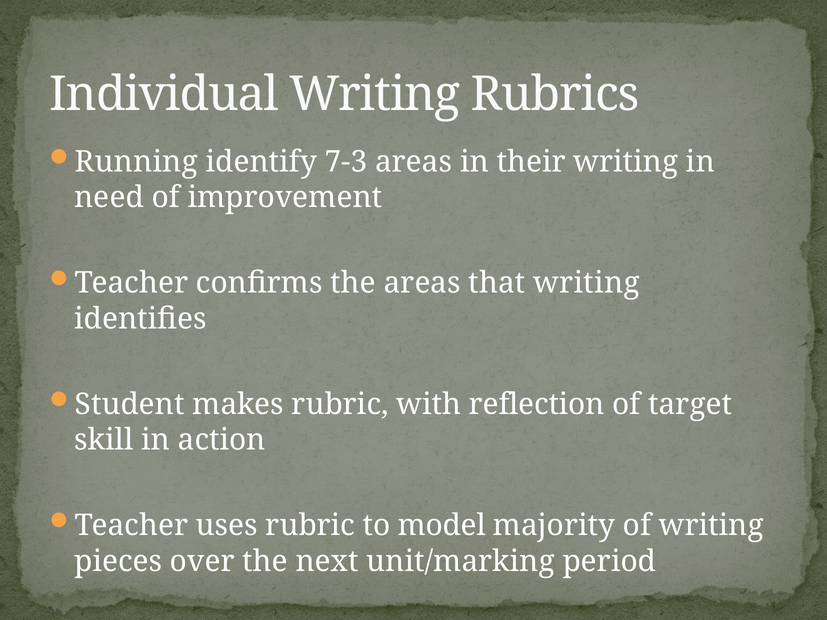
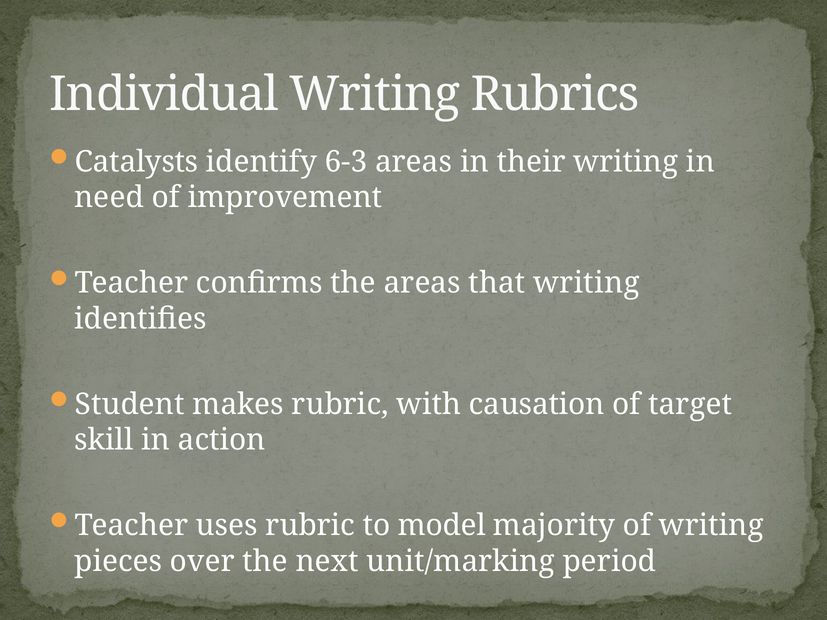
Running: Running -> Catalysts (137, 162)
7-3: 7-3 -> 6-3 (346, 162)
reflection: reflection -> causation (537, 404)
